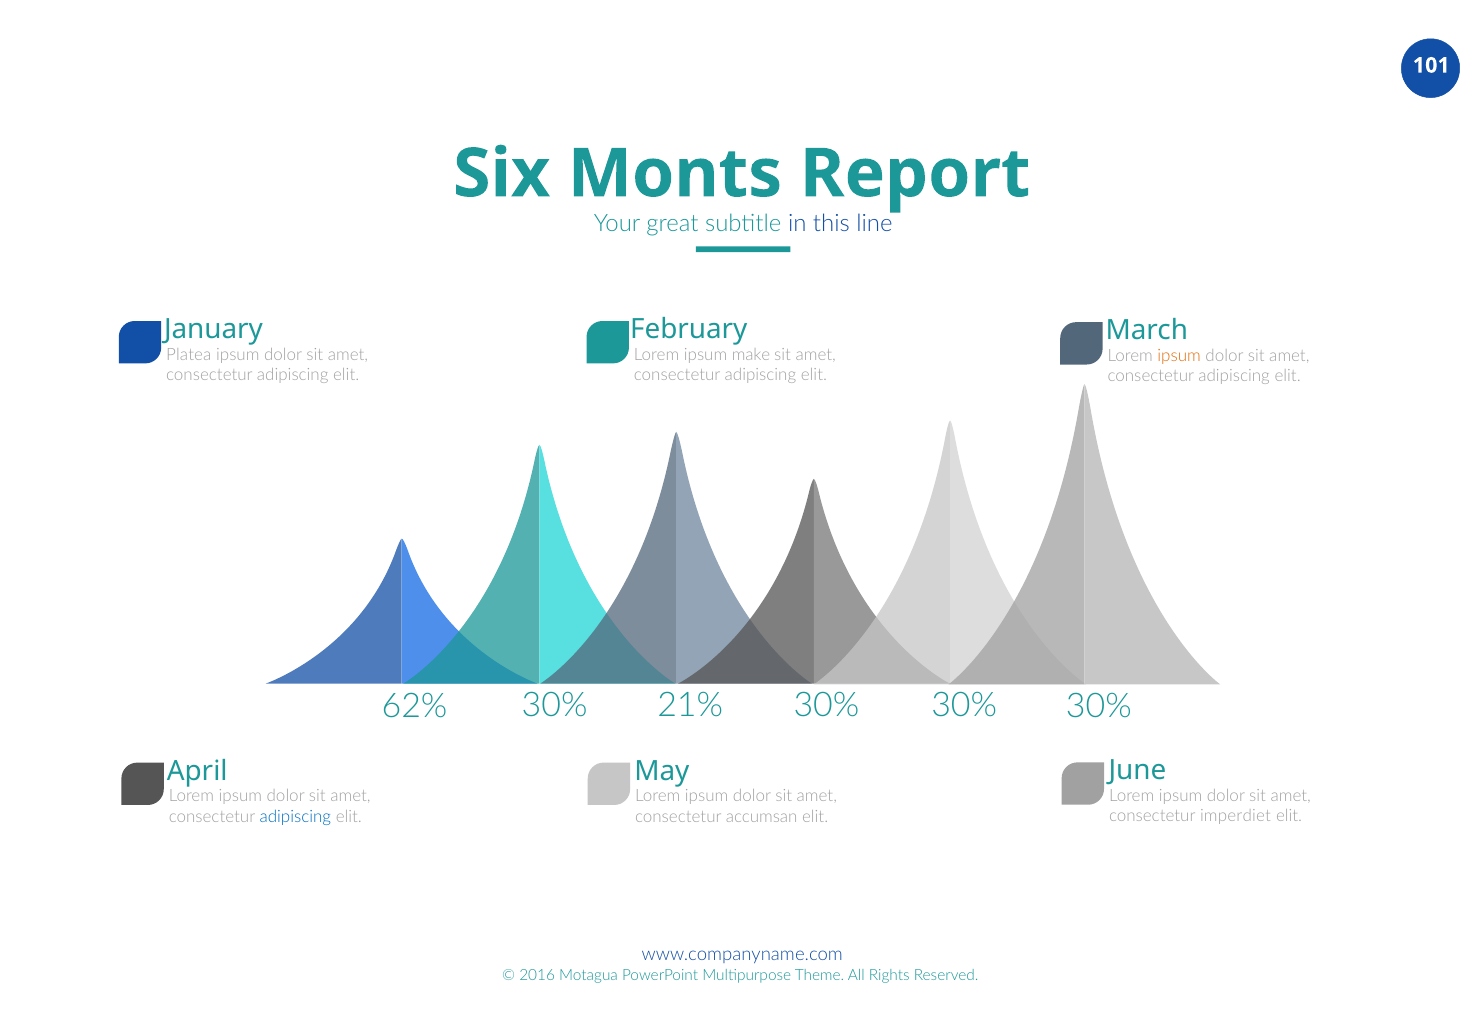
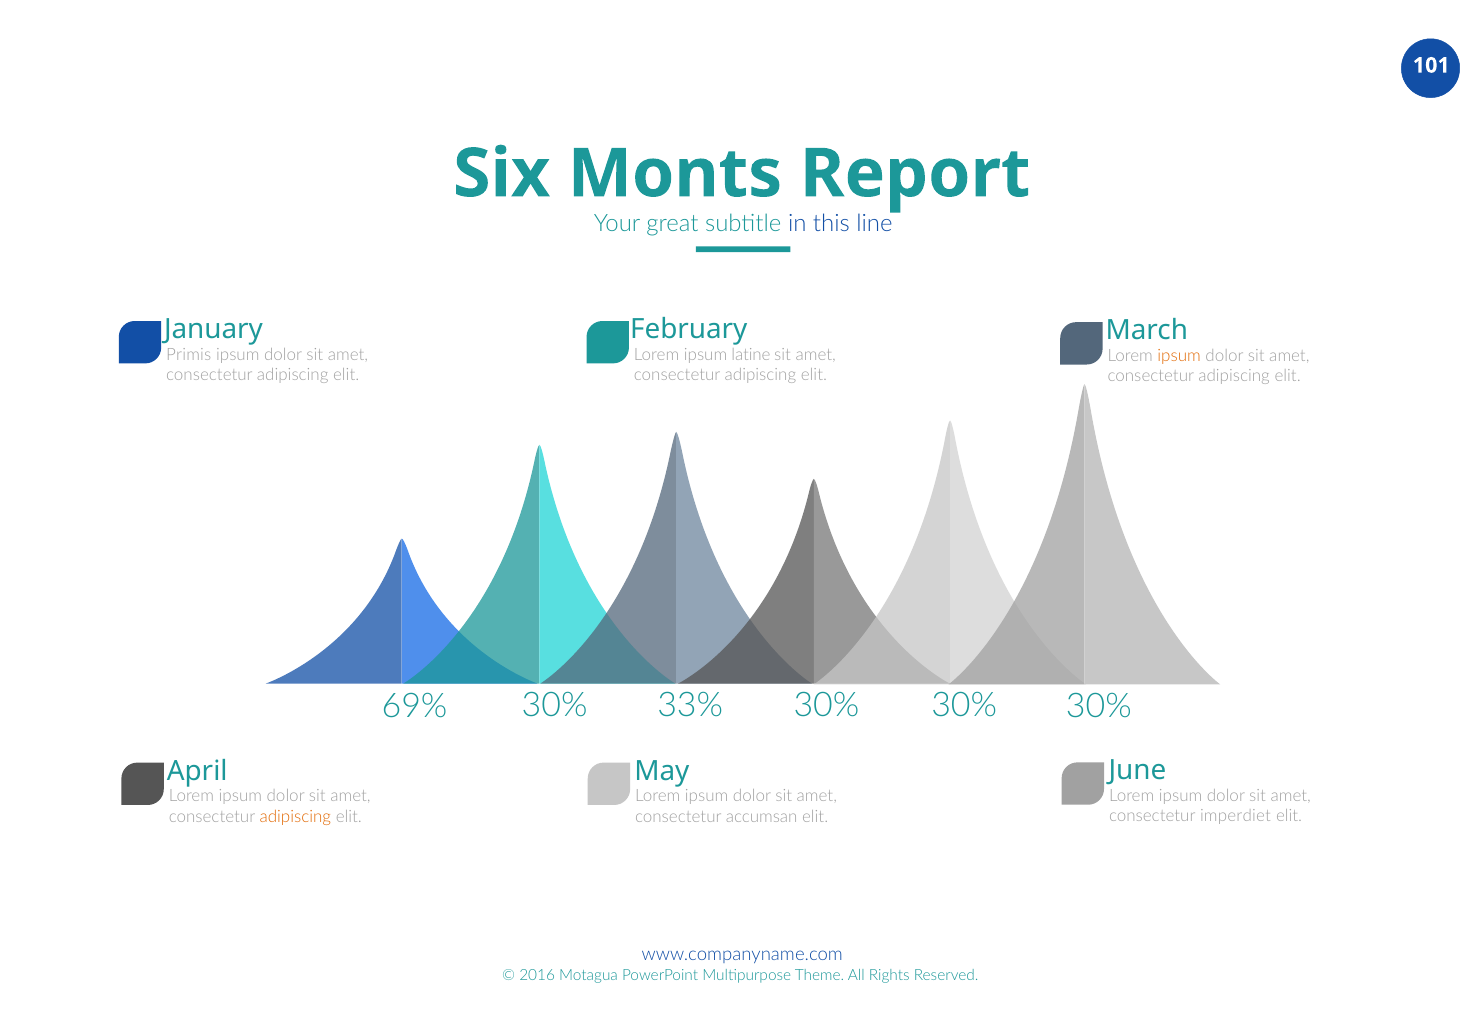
Platea: Platea -> Primis (189, 355)
make: make -> latine (751, 355)
62%: 62% -> 69% (415, 707)
21%: 21% -> 33% (690, 706)
adipiscing colour: blue -> orange (295, 817)
